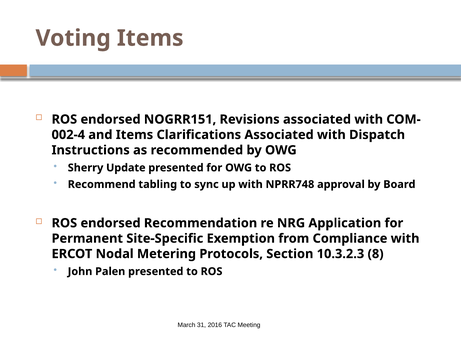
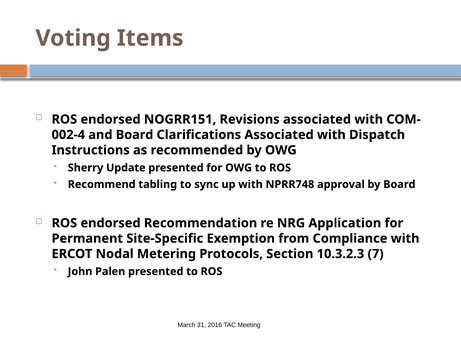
and Items: Items -> Board (135, 135)
8: 8 -> 7 (376, 254)
